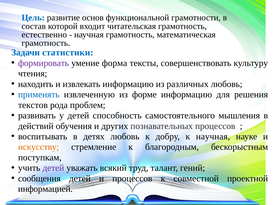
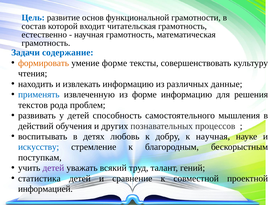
статистики: статистики -> содержание (68, 53)
формировать colour: purple -> orange (44, 63)
умение форма: форма -> форме (115, 63)
различных любовь: любовь -> данные (227, 84)
искусству colour: orange -> blue (39, 147)
сообщения: сообщения -> статистика (39, 179)
и процессов: процессов -> сравнение (132, 179)
